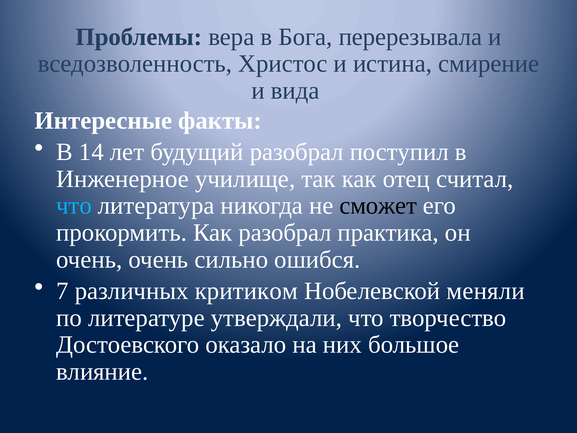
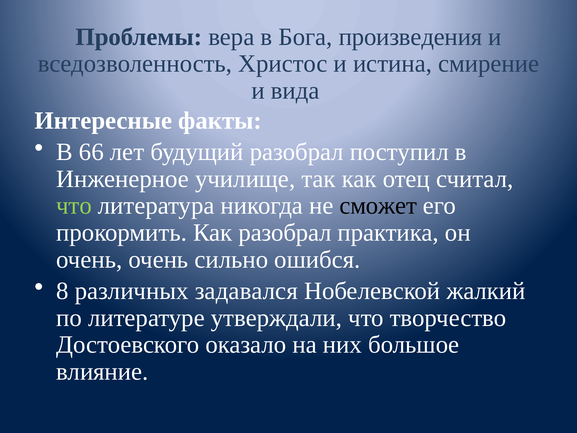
перерезывала: перерезывала -> произведения (410, 37)
14: 14 -> 66 (91, 152)
что colour: light blue -> light green (74, 206)
7: 7 -> 8 (62, 291)
критиком: критиком -> задавался (246, 291)
меняли: меняли -> жалкий (486, 291)
